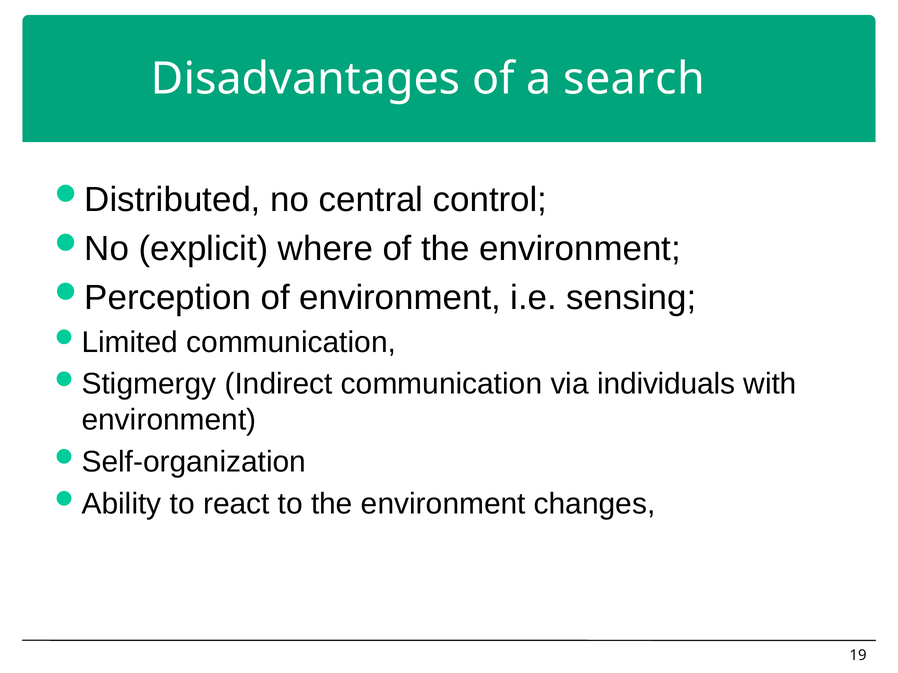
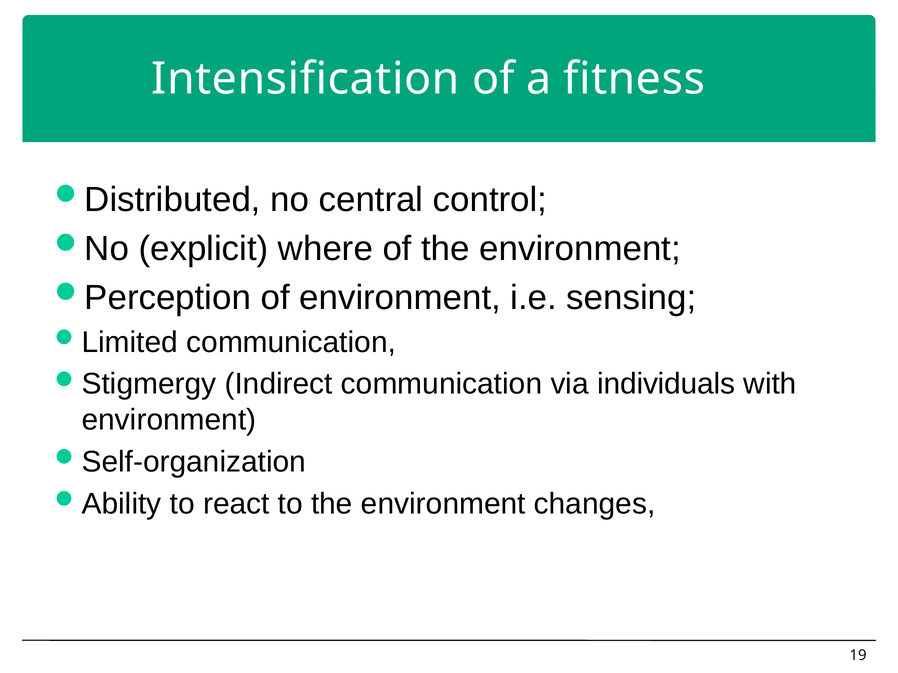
Disadvantages: Disadvantages -> Intensification (305, 79)
search: search -> fitness (634, 79)
